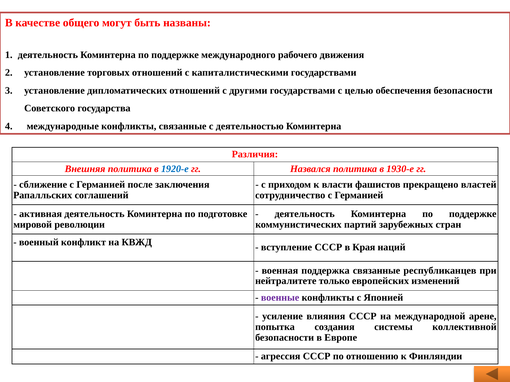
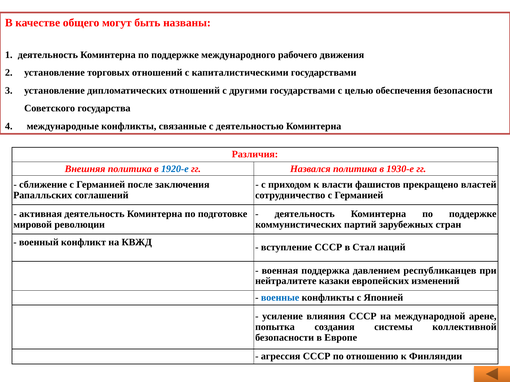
Края: Края -> Стал (364, 248)
поддержка связанные: связанные -> давлением (377, 271)
только: только -> казаки (334, 281)
военные colour: purple -> blue (280, 298)
